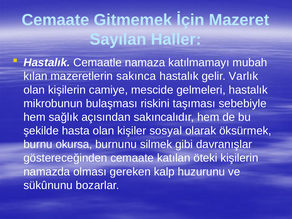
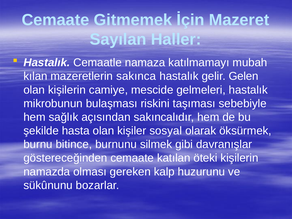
Varlık: Varlık -> Gelen (244, 76)
okursa: okursa -> bitince (74, 144)
